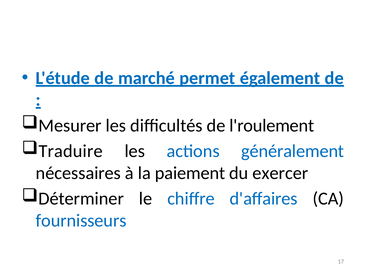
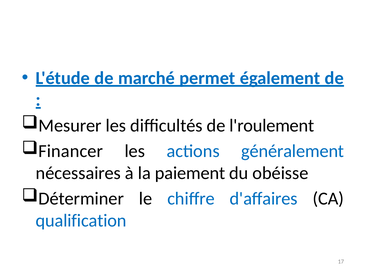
Traduire: Traduire -> Financer (71, 151)
exercer: exercer -> obéisse (280, 173)
fournisseurs: fournisseurs -> qualification (81, 221)
